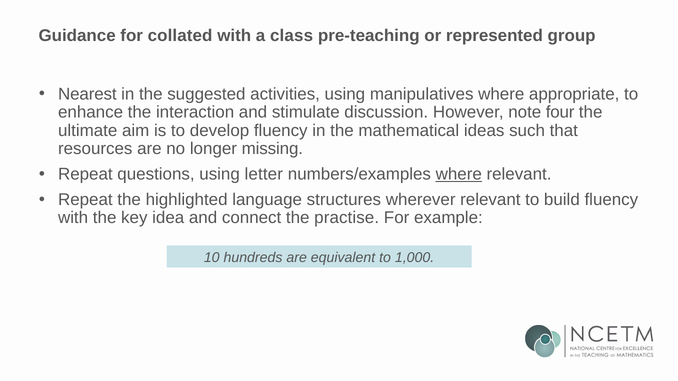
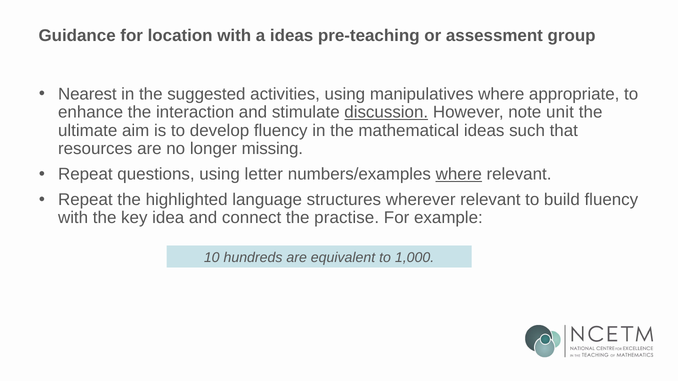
collated: collated -> location (180, 36)
a class: class -> ideas (292, 36)
represented: represented -> assessment (494, 36)
discussion underline: none -> present (386, 112)
four: four -> unit (560, 112)
